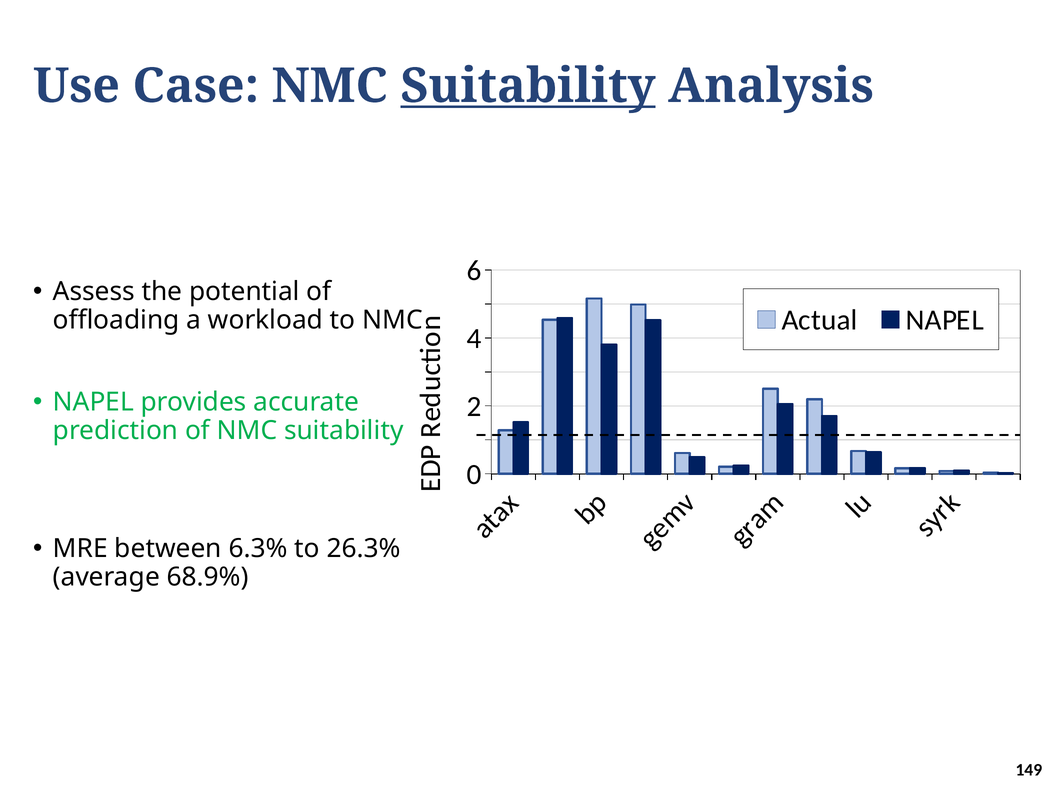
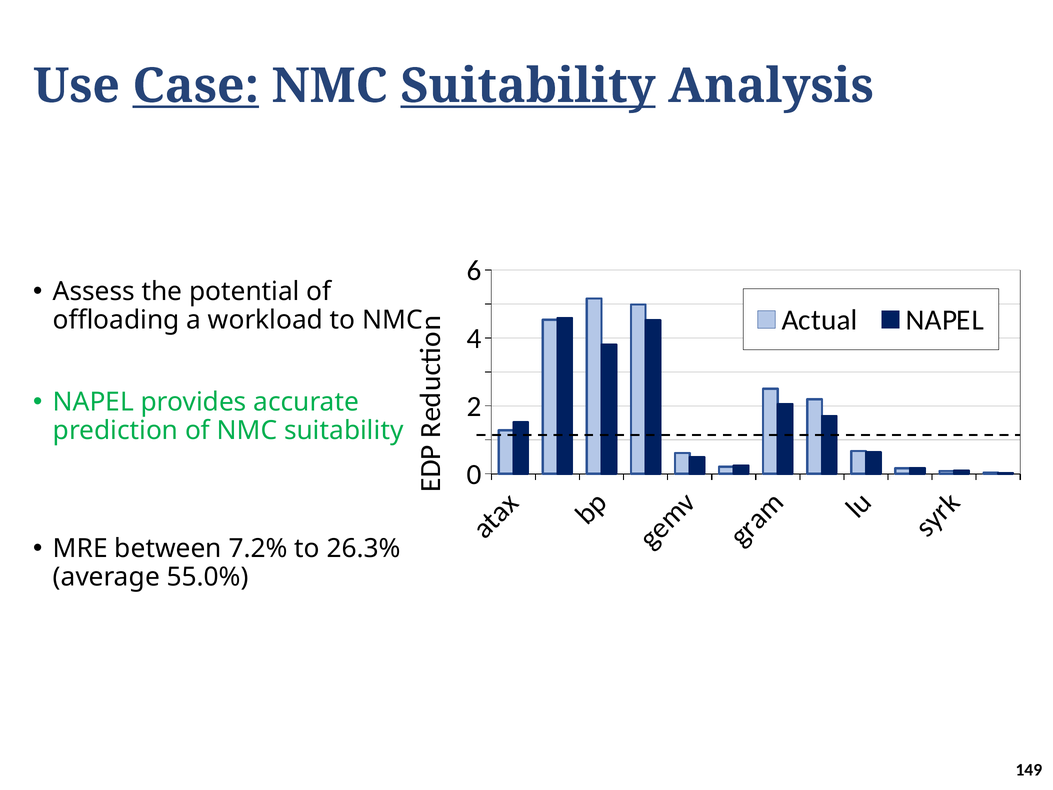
Case underline: none -> present (196, 86)
6.3%: 6.3% -> 7.2% (258, 548)
68.9%: 68.9% -> 55.0% (208, 577)
